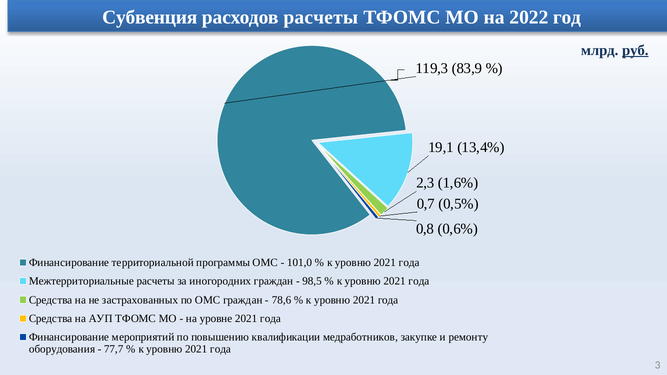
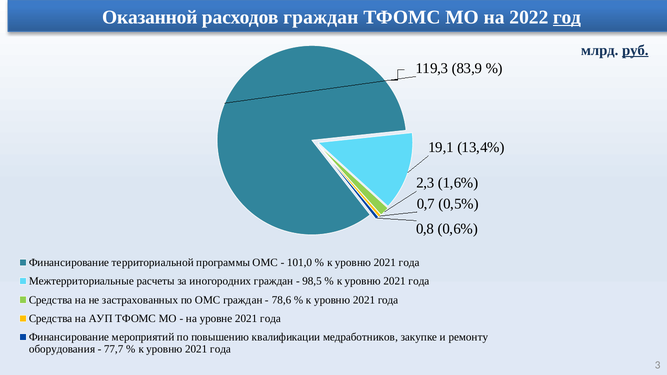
Субвенция: Субвенция -> Оказанной (150, 17)
расходов расчеты: расчеты -> граждан (321, 17)
год underline: none -> present (567, 17)
